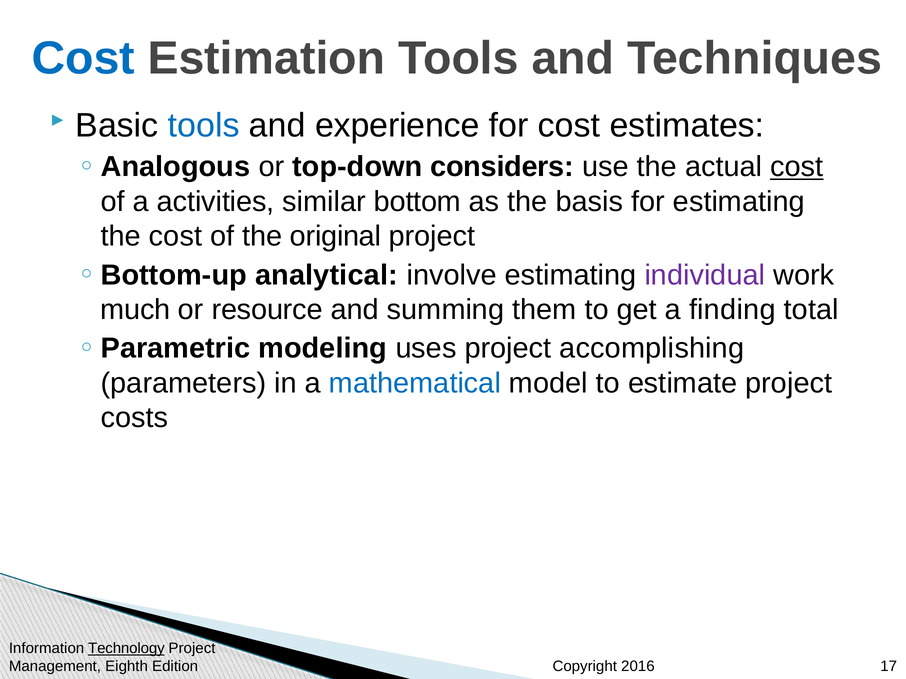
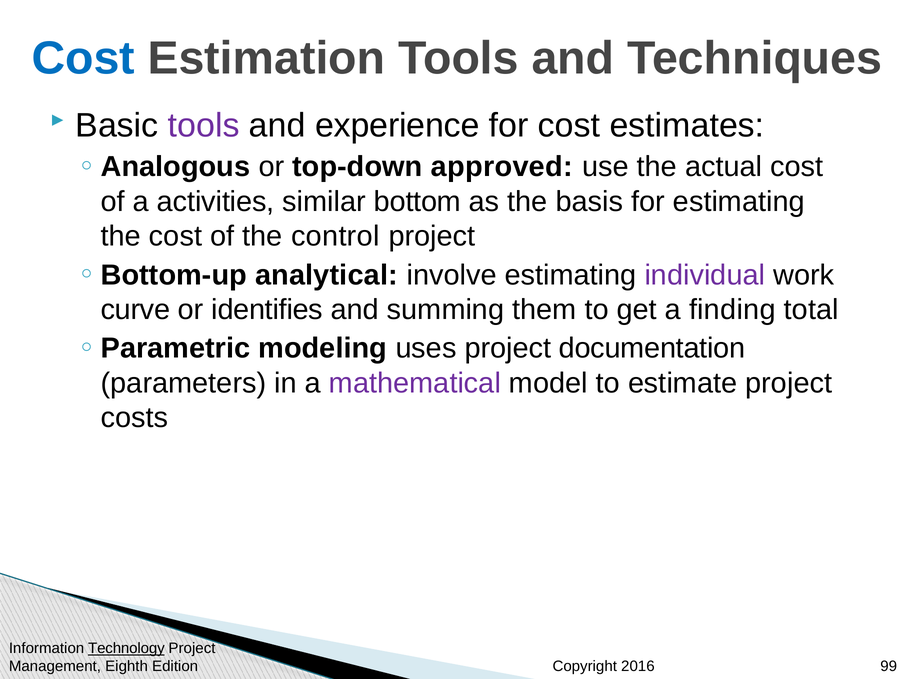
tools colour: blue -> purple (204, 125)
considers: considers -> approved (502, 167)
cost underline: present -> none (797, 167)
original: original -> control (335, 236)
much: much -> curve (135, 310)
resource: resource -> identifies (267, 310)
accomplishing: accomplishing -> documentation (652, 349)
mathematical colour: blue -> purple (415, 383)
17: 17 -> 99 (889, 667)
